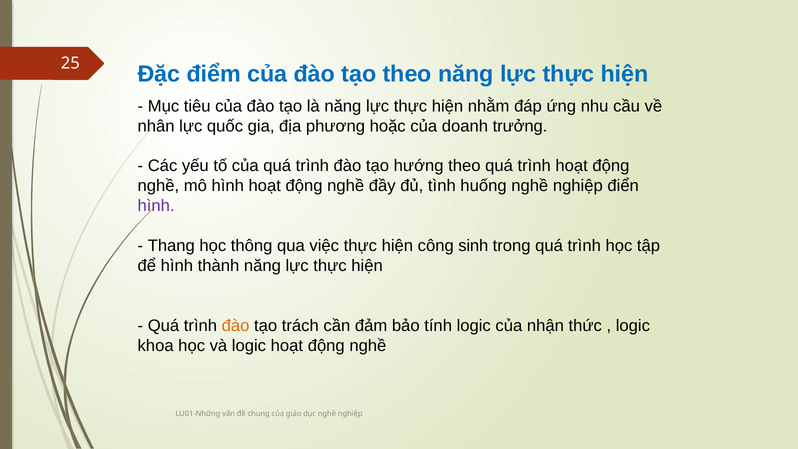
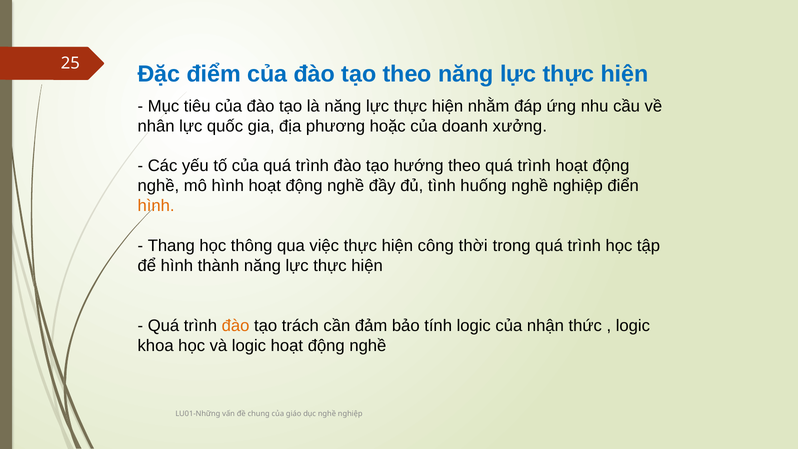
trưởng: trưởng -> xưởng (520, 126)
hình colour: purple -> orange (156, 206)
sinh: sinh -> thời (473, 246)
